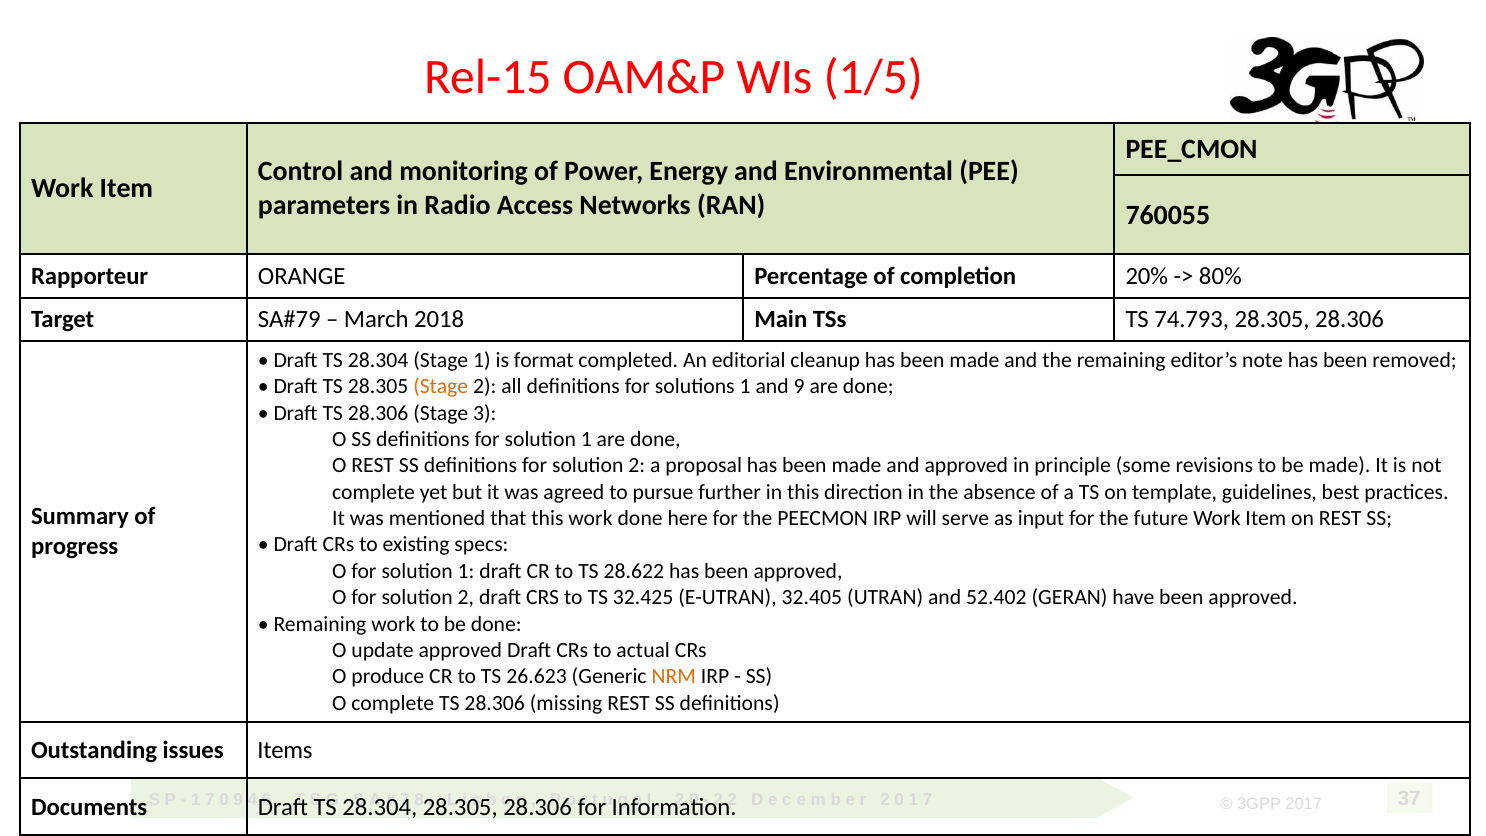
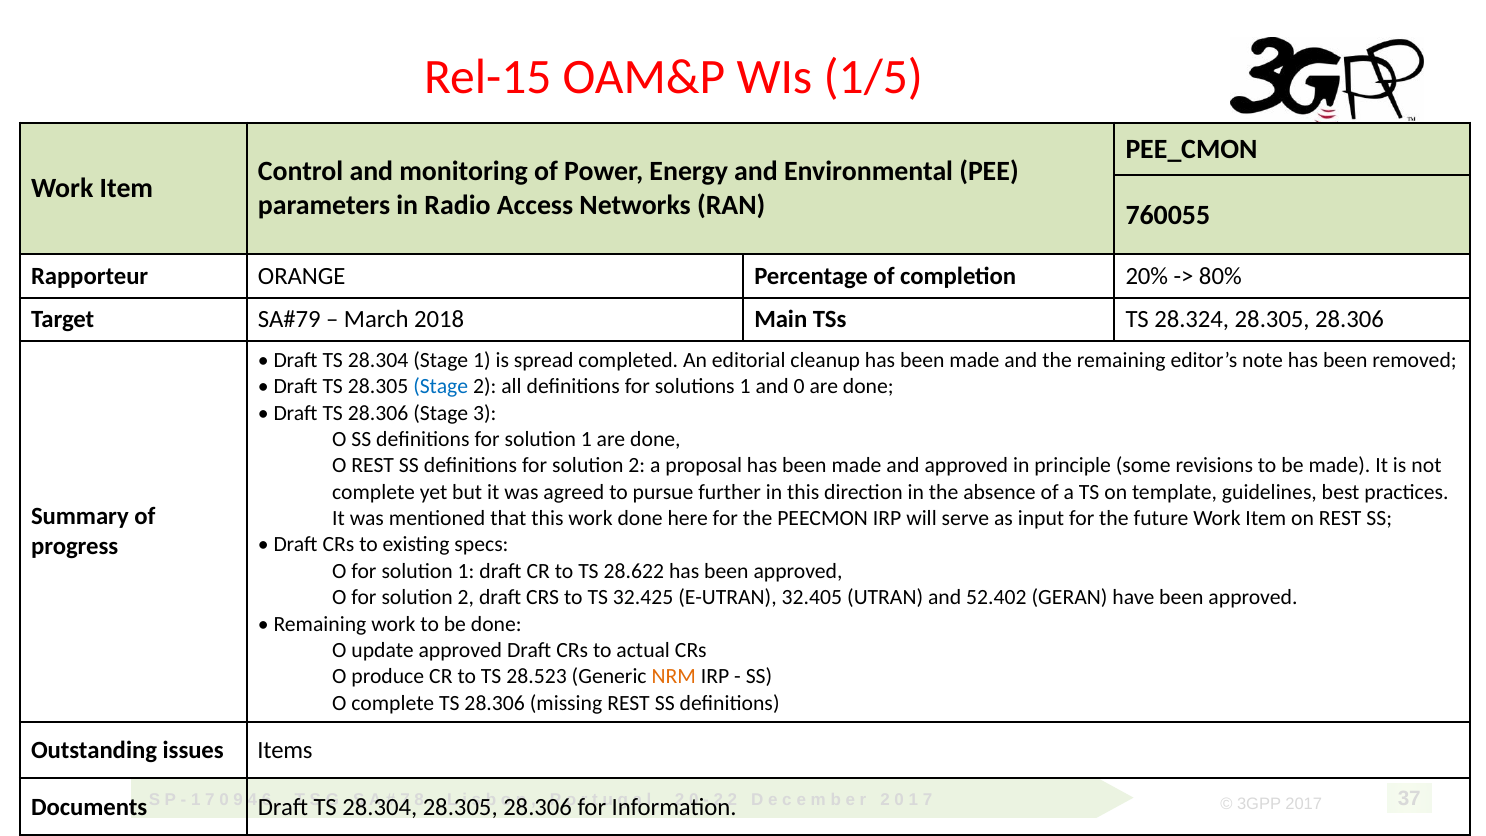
74.793: 74.793 -> 28.324 (1192, 320)
format: format -> spread (544, 360)
Stage colour: orange -> blue (441, 387)
and 9: 9 -> 0 (799, 387)
26.623: 26.623 -> 28.523 (537, 677)
